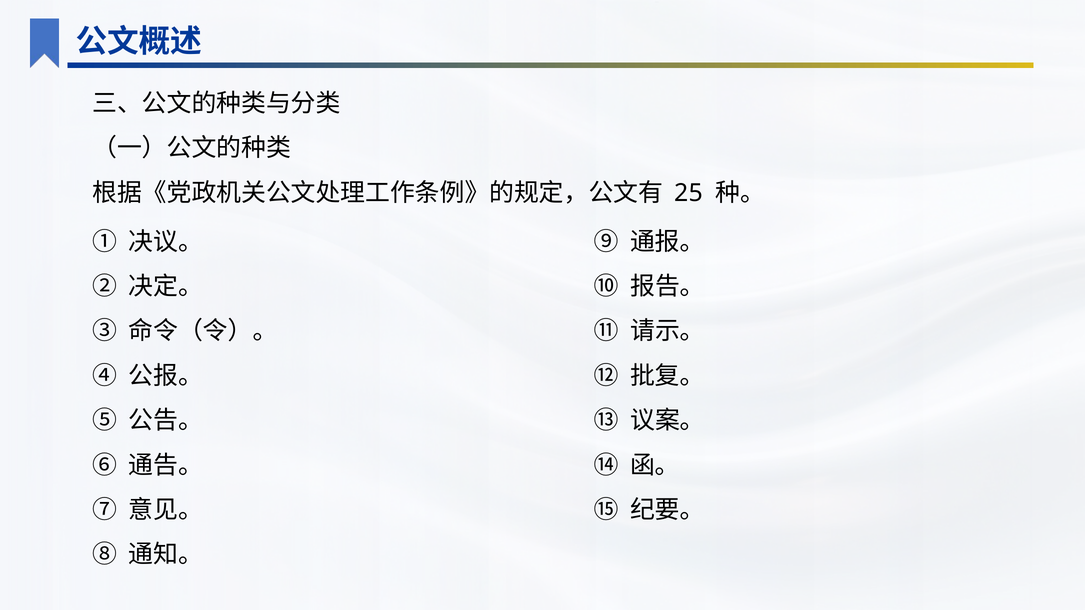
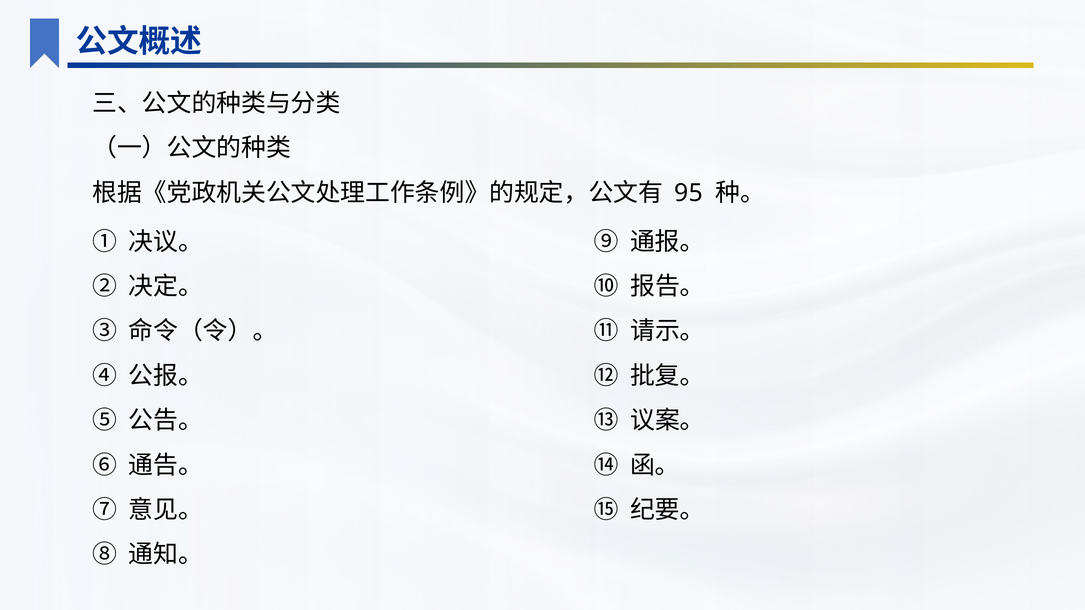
25: 25 -> 95 (689, 193)
